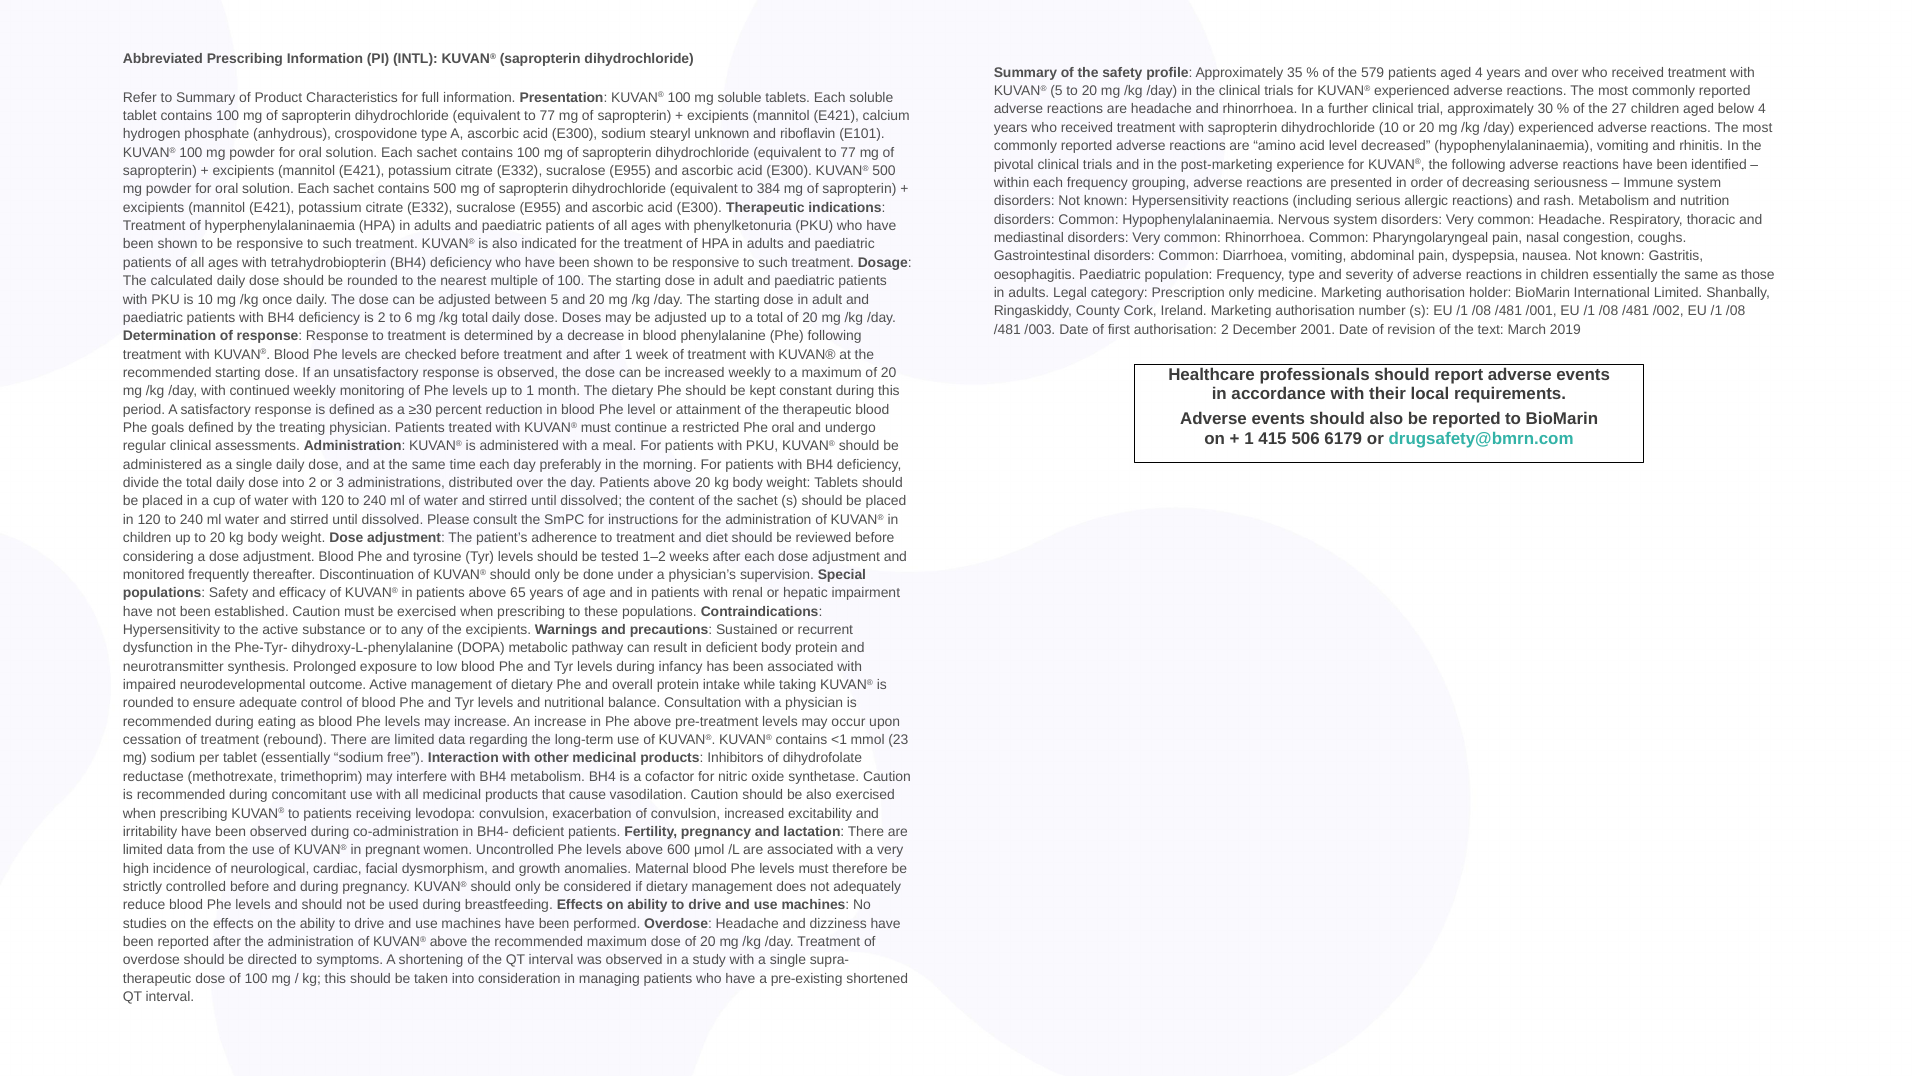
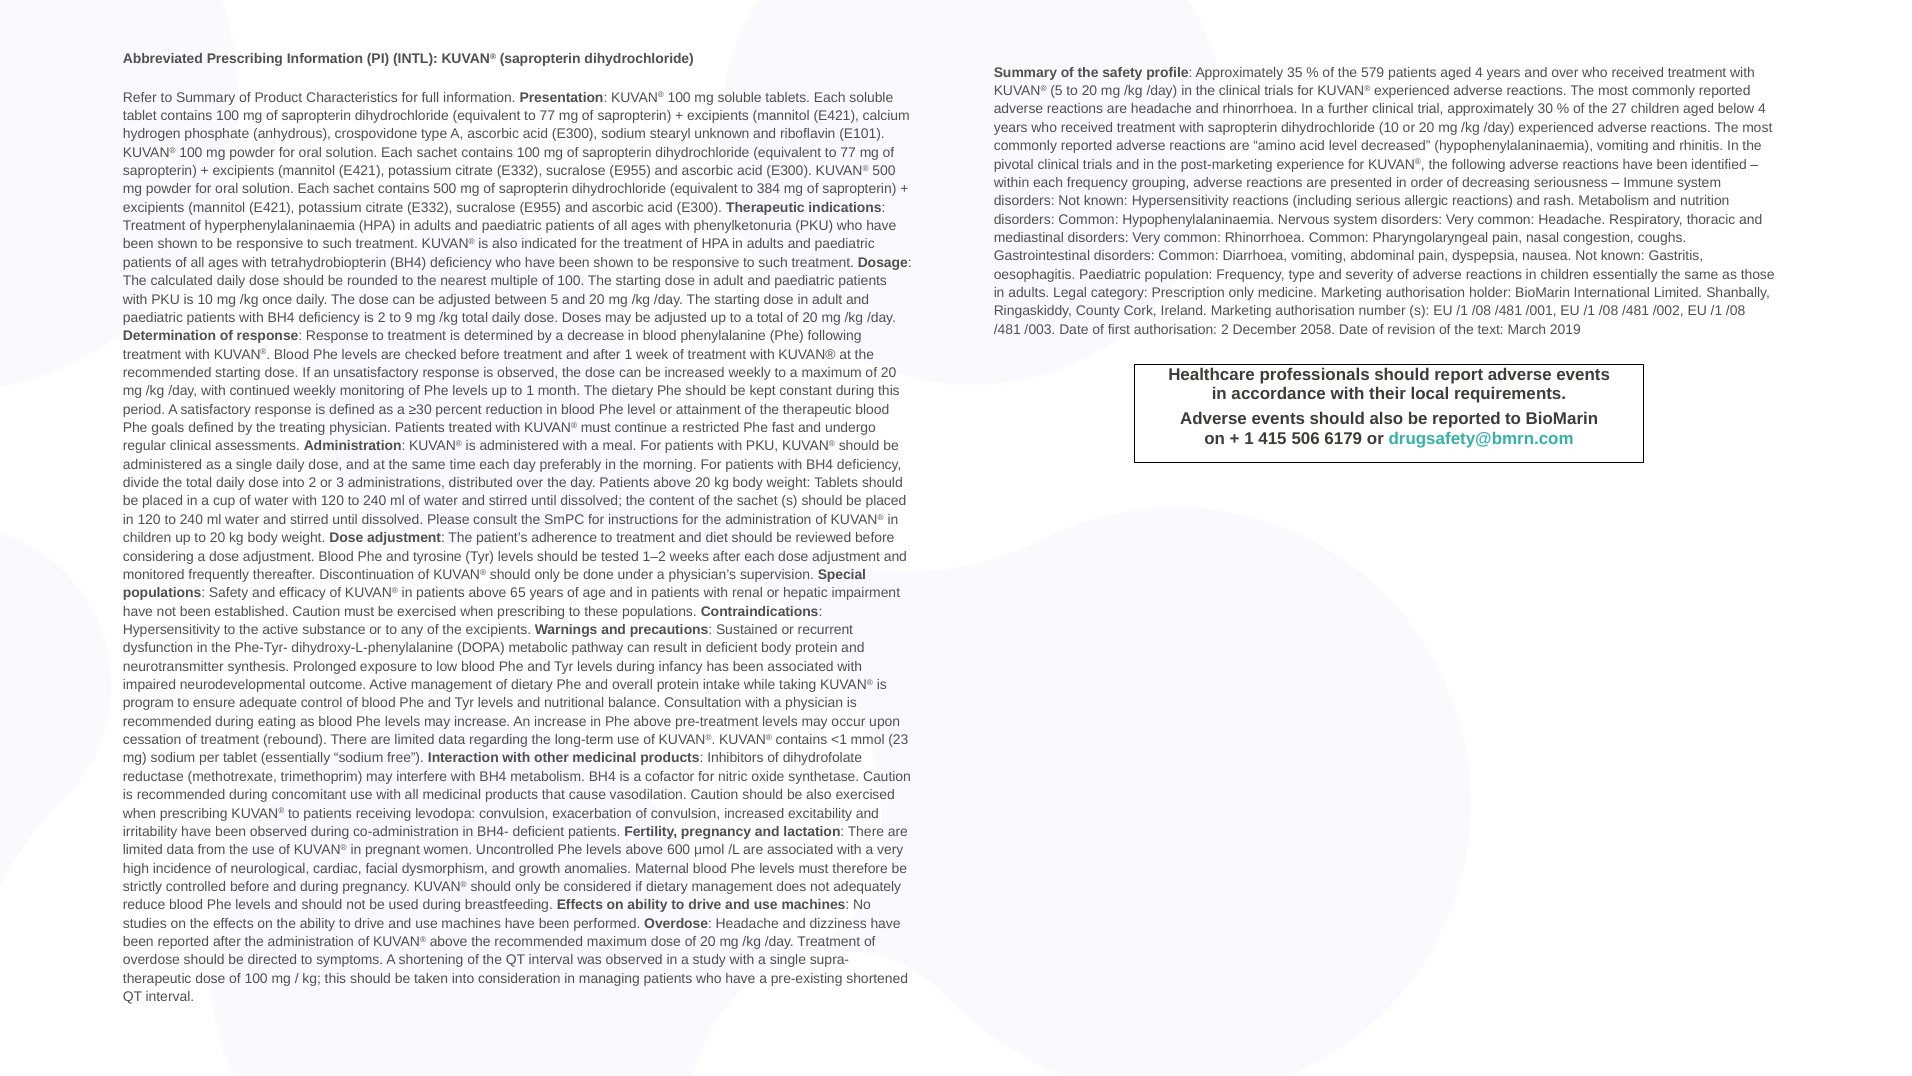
6: 6 -> 9 (409, 318)
2001: 2001 -> 2058 (1318, 330)
Phe oral: oral -> fast (783, 428)
rounded: rounded -> program (148, 703)
